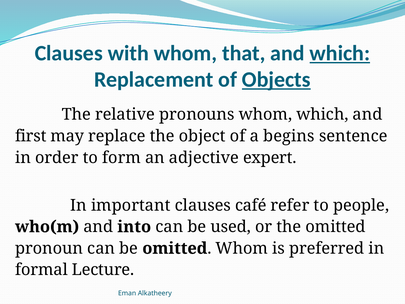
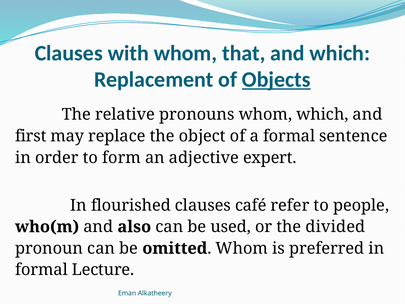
which underline: present -> none (340, 53)
a begins: begins -> formal (289, 136)
important: important -> flourished (131, 205)
into: into -> also (134, 227)
the omitted: omitted -> divided (335, 227)
